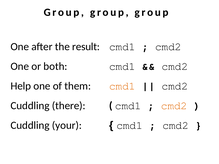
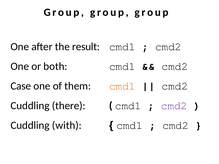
Help: Help -> Case (21, 86)
cmd2 colour: orange -> purple (174, 106)
your: your -> with (67, 126)
